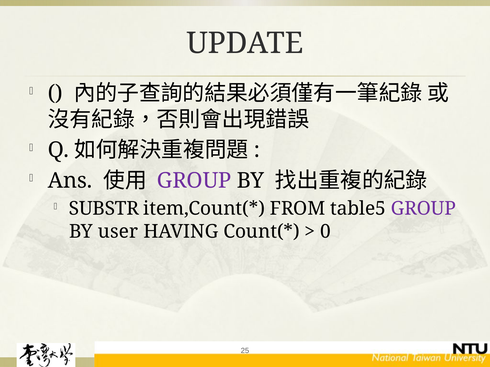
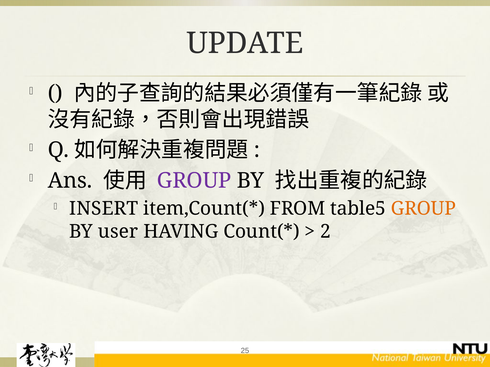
SUBSTR: SUBSTR -> INSERT (104, 209)
GROUP colour: purple -> orange (423, 209)
0: 0 -> 2 (326, 232)
